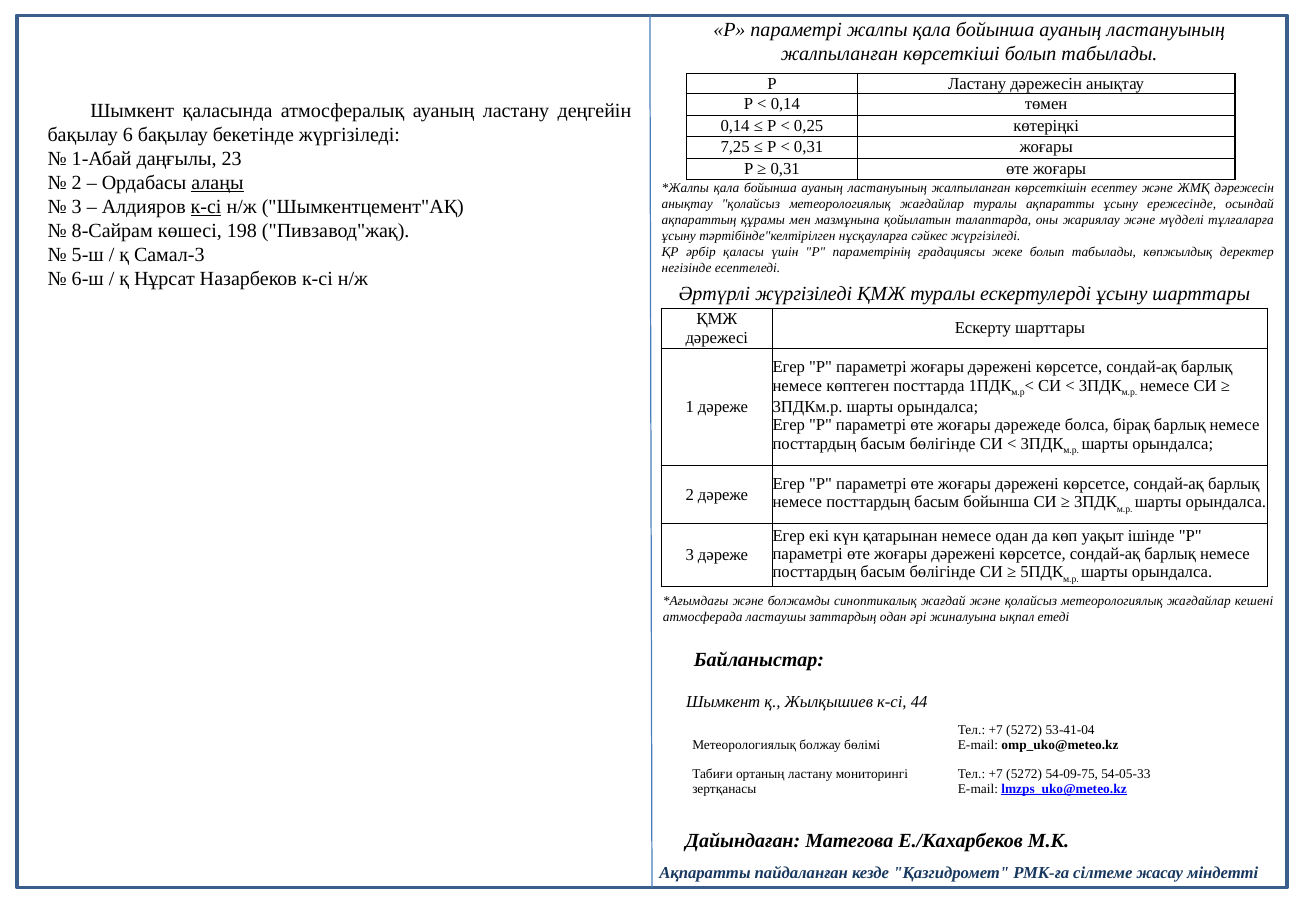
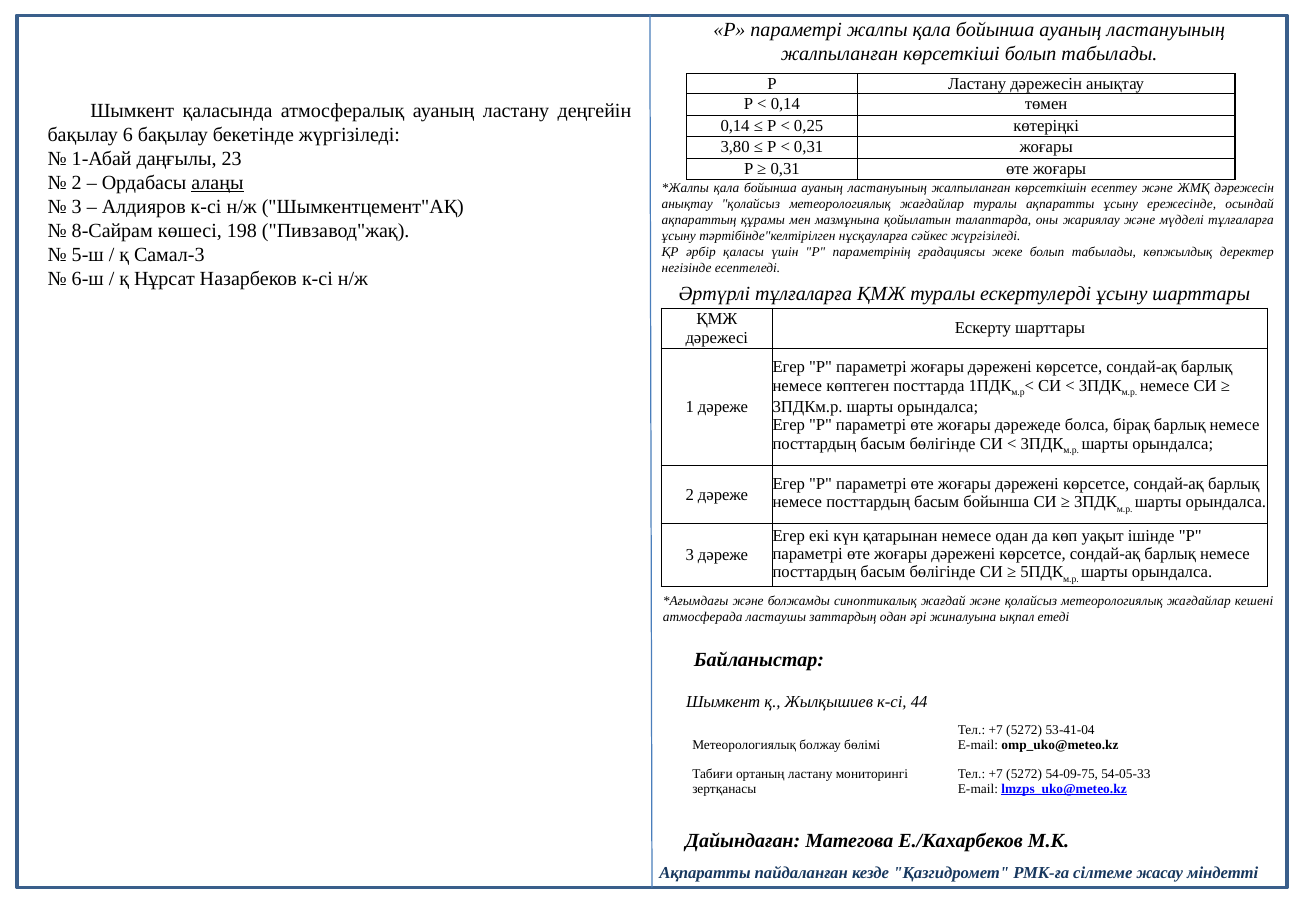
7,25: 7,25 -> 3,80 (735, 147)
к-сі underline: present -> none (206, 207)
Әртүрлі жүргізіледі: жүргізіледі -> тұлғаларға (804, 294)
